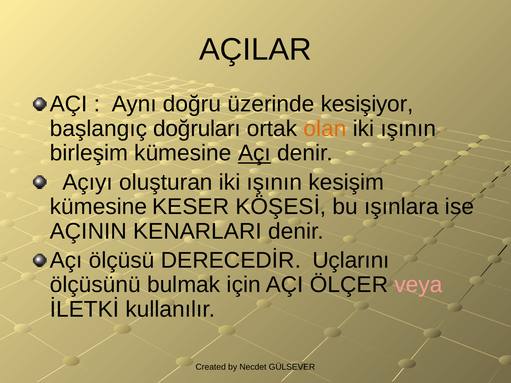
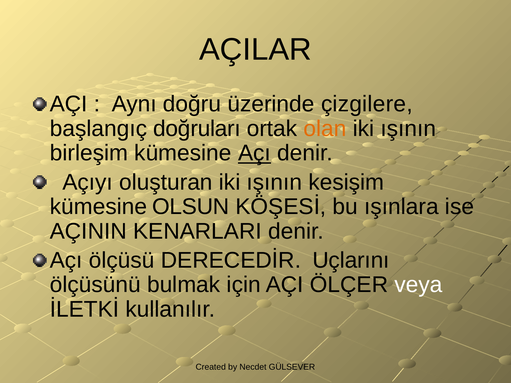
kesişiyor: kesişiyor -> çizgilere (367, 104)
KESER: KESER -> OLSUN (191, 207)
veya colour: pink -> white (419, 285)
